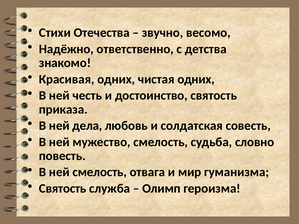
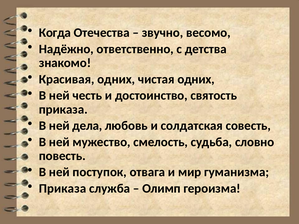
Стихи: Стихи -> Когда (55, 33)
ней смелость: смелость -> поступок (100, 172)
Святость: Святость -> Приказа (63, 189)
